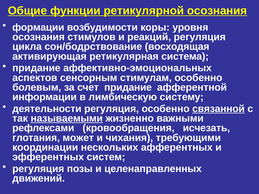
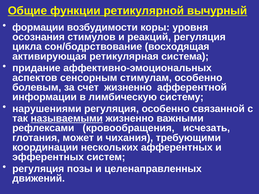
ретикулярной осознания: осознания -> вычурный (217, 11)
счет придание: придание -> жизненно (128, 87)
деятельности: деятельности -> нарушениями (47, 109)
связанной underline: present -> none (218, 109)
